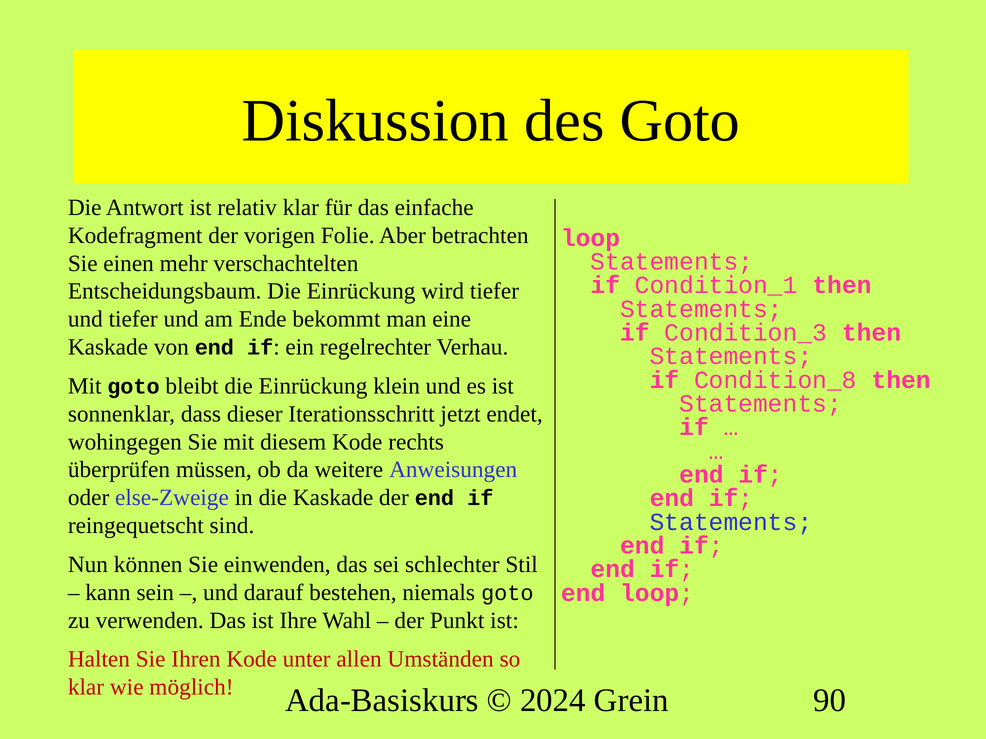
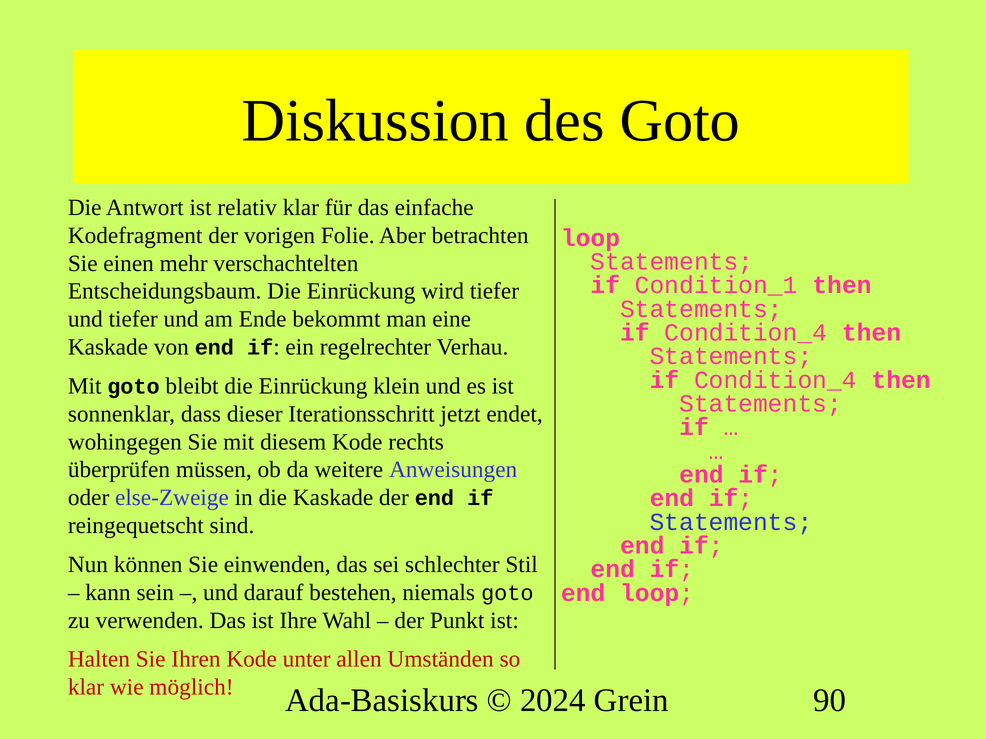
Condition_3: Condition_3 -> Condition_4 (746, 333)
Condition_8: Condition_8 -> Condition_4 (775, 380)
